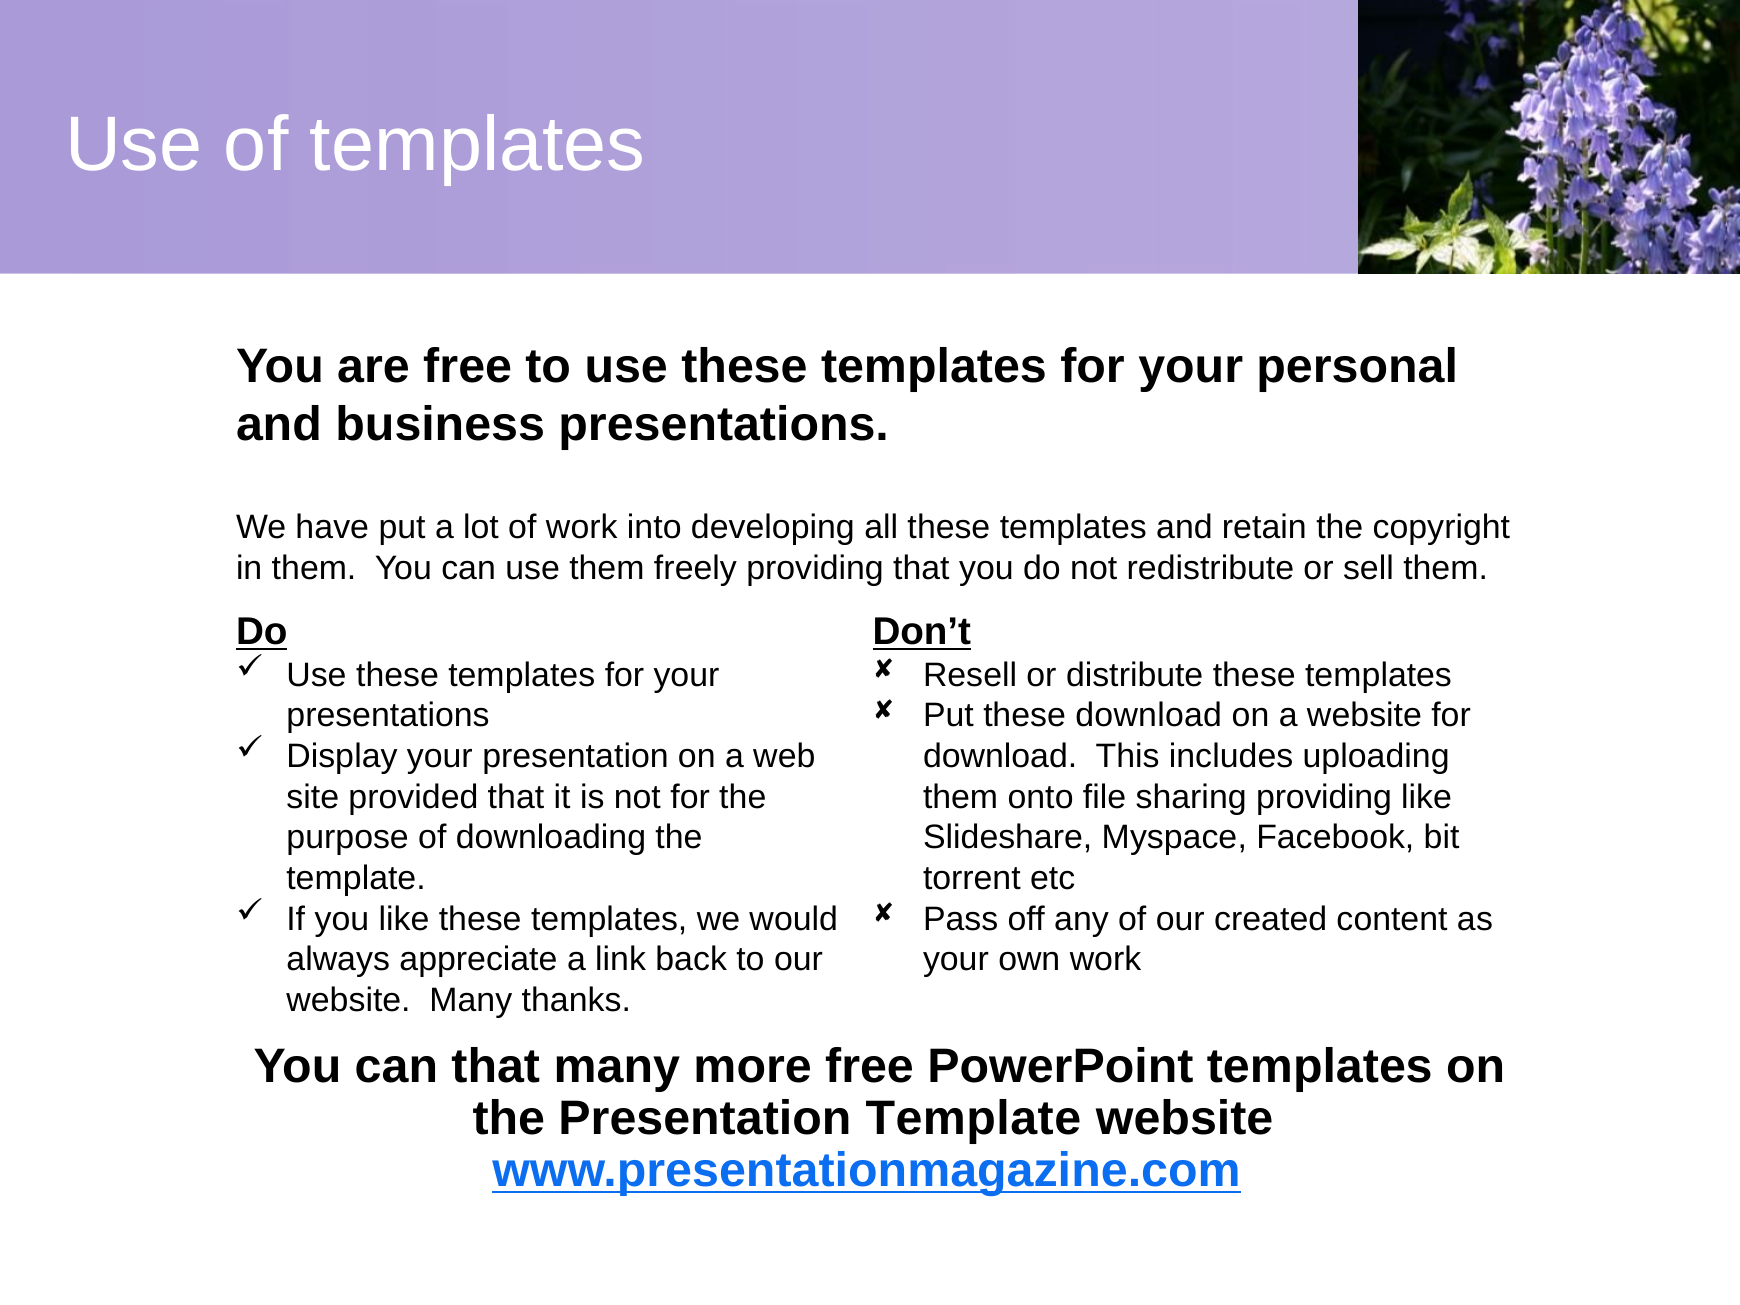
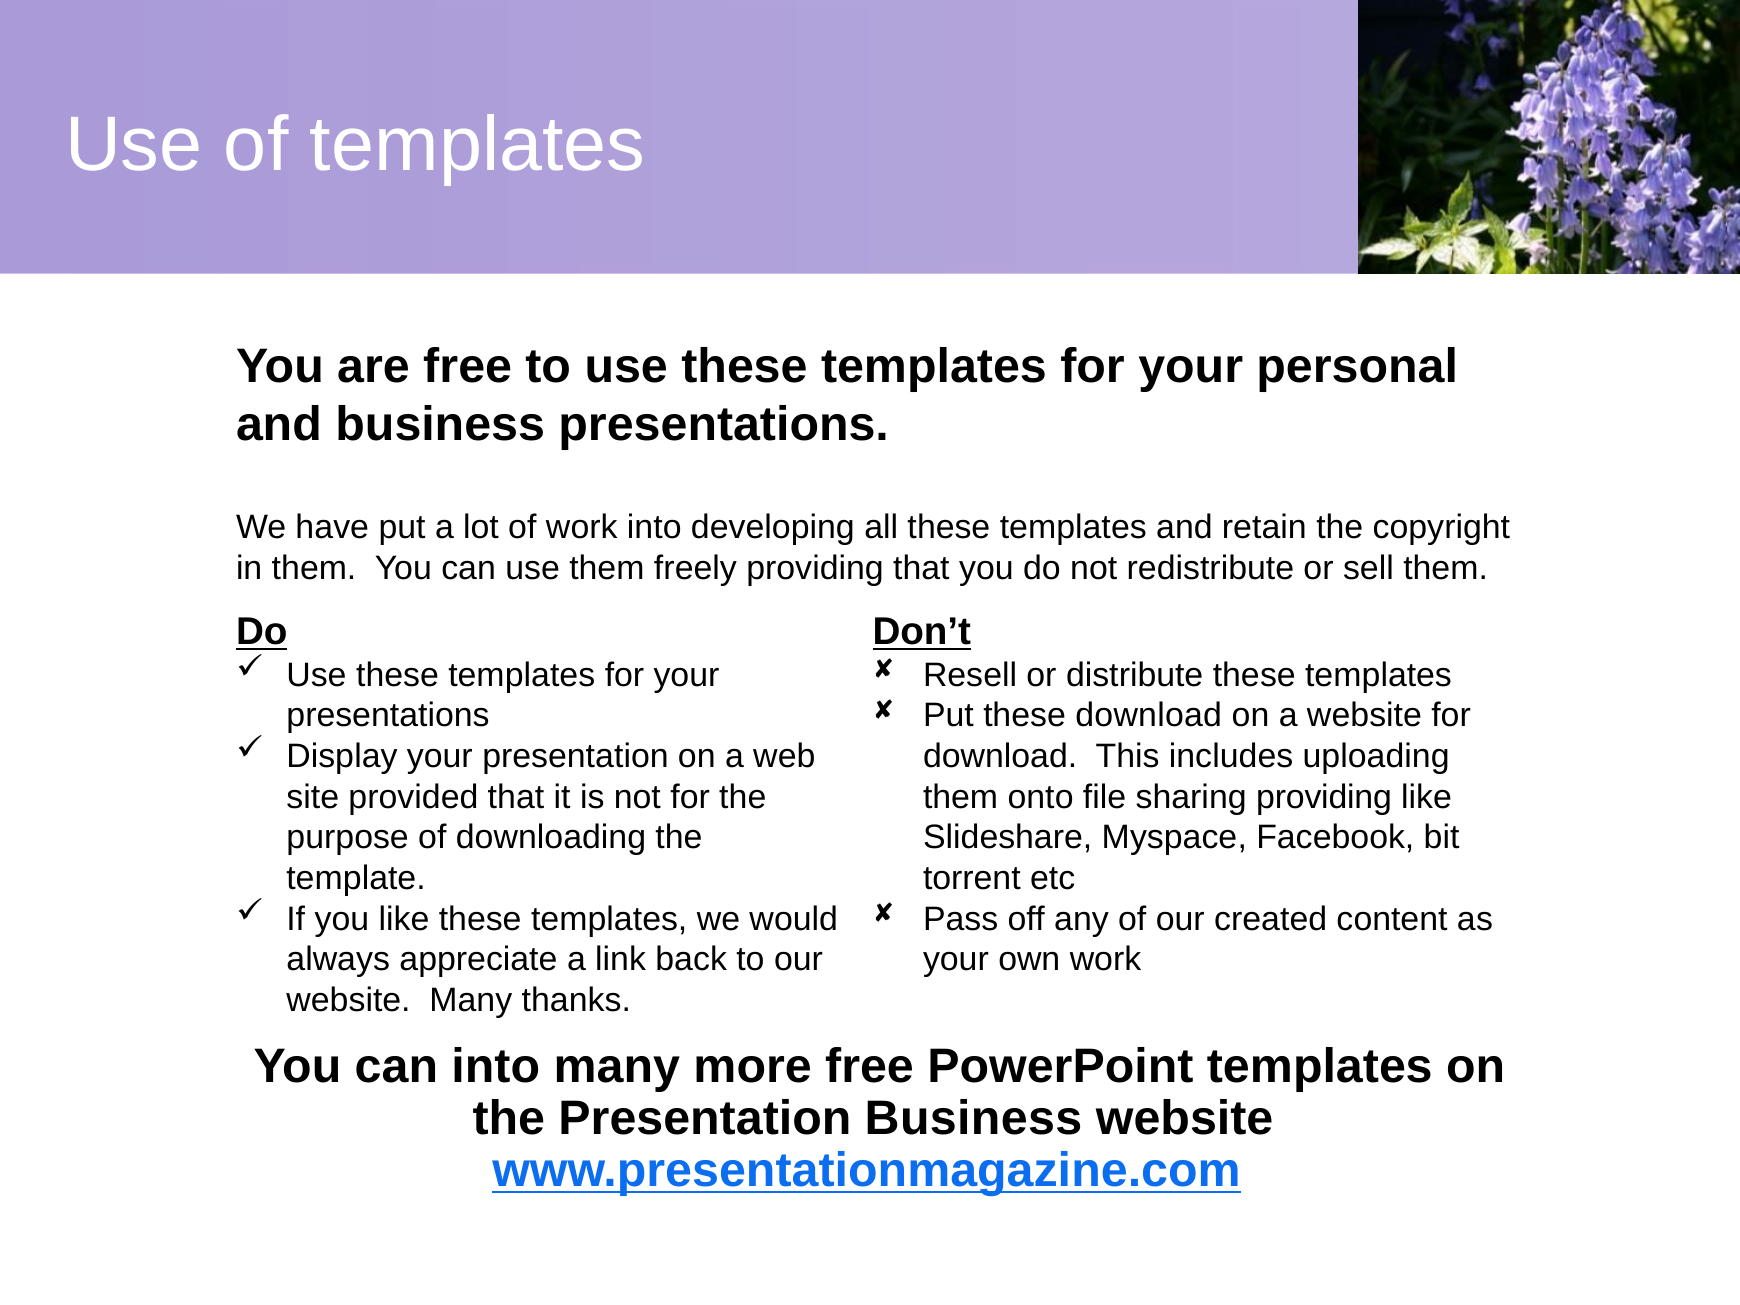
can that: that -> into (496, 1066)
Presentation Template: Template -> Business (973, 1118)
